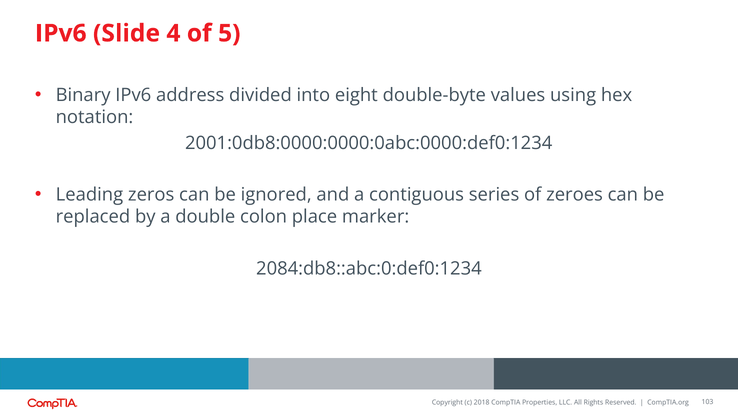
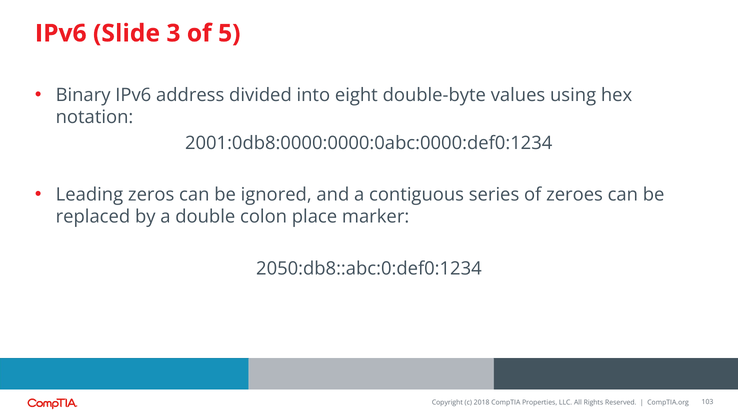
4: 4 -> 3 (173, 33)
2084:db8::abc:0:def0:1234: 2084:db8::abc:0:def0:1234 -> 2050:db8::abc:0:def0:1234 (369, 269)
